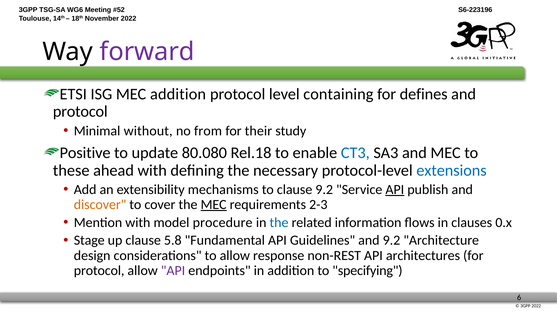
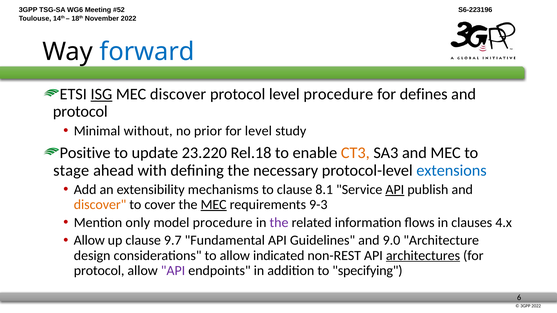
forward colour: purple -> blue (147, 52)
ISG underline: none -> present (101, 94)
MEC addition: addition -> discover (178, 94)
level containing: containing -> procedure (338, 94)
from: from -> prior (208, 131)
for their: their -> level (258, 131)
80.080: 80.080 -> 23.220 (204, 153)
CT3 colour: blue -> orange (355, 153)
these: these -> stage (71, 171)
clause 9.2: 9.2 -> 8.1 (324, 190)
2-3: 2-3 -> 9-3 (318, 205)
Mention with: with -> only (138, 223)
the colour: blue -> purple (279, 223)
0.x: 0.x -> 4.x (504, 223)
Stage: Stage -> Allow (89, 241)
5.8: 5.8 -> 9.7 (173, 241)
and 9.2: 9.2 -> 9.0 (391, 241)
response: response -> indicated (279, 256)
architectures underline: none -> present (423, 256)
